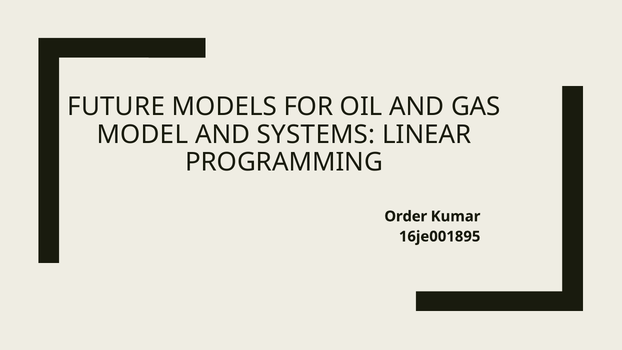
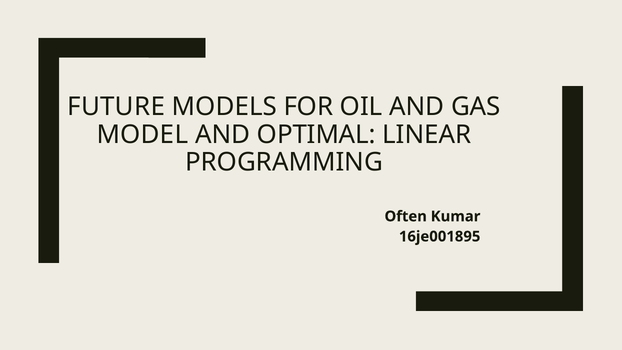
SYSTEMS: SYSTEMS -> OPTIMAL (316, 135)
Order: Order -> Often (406, 216)
